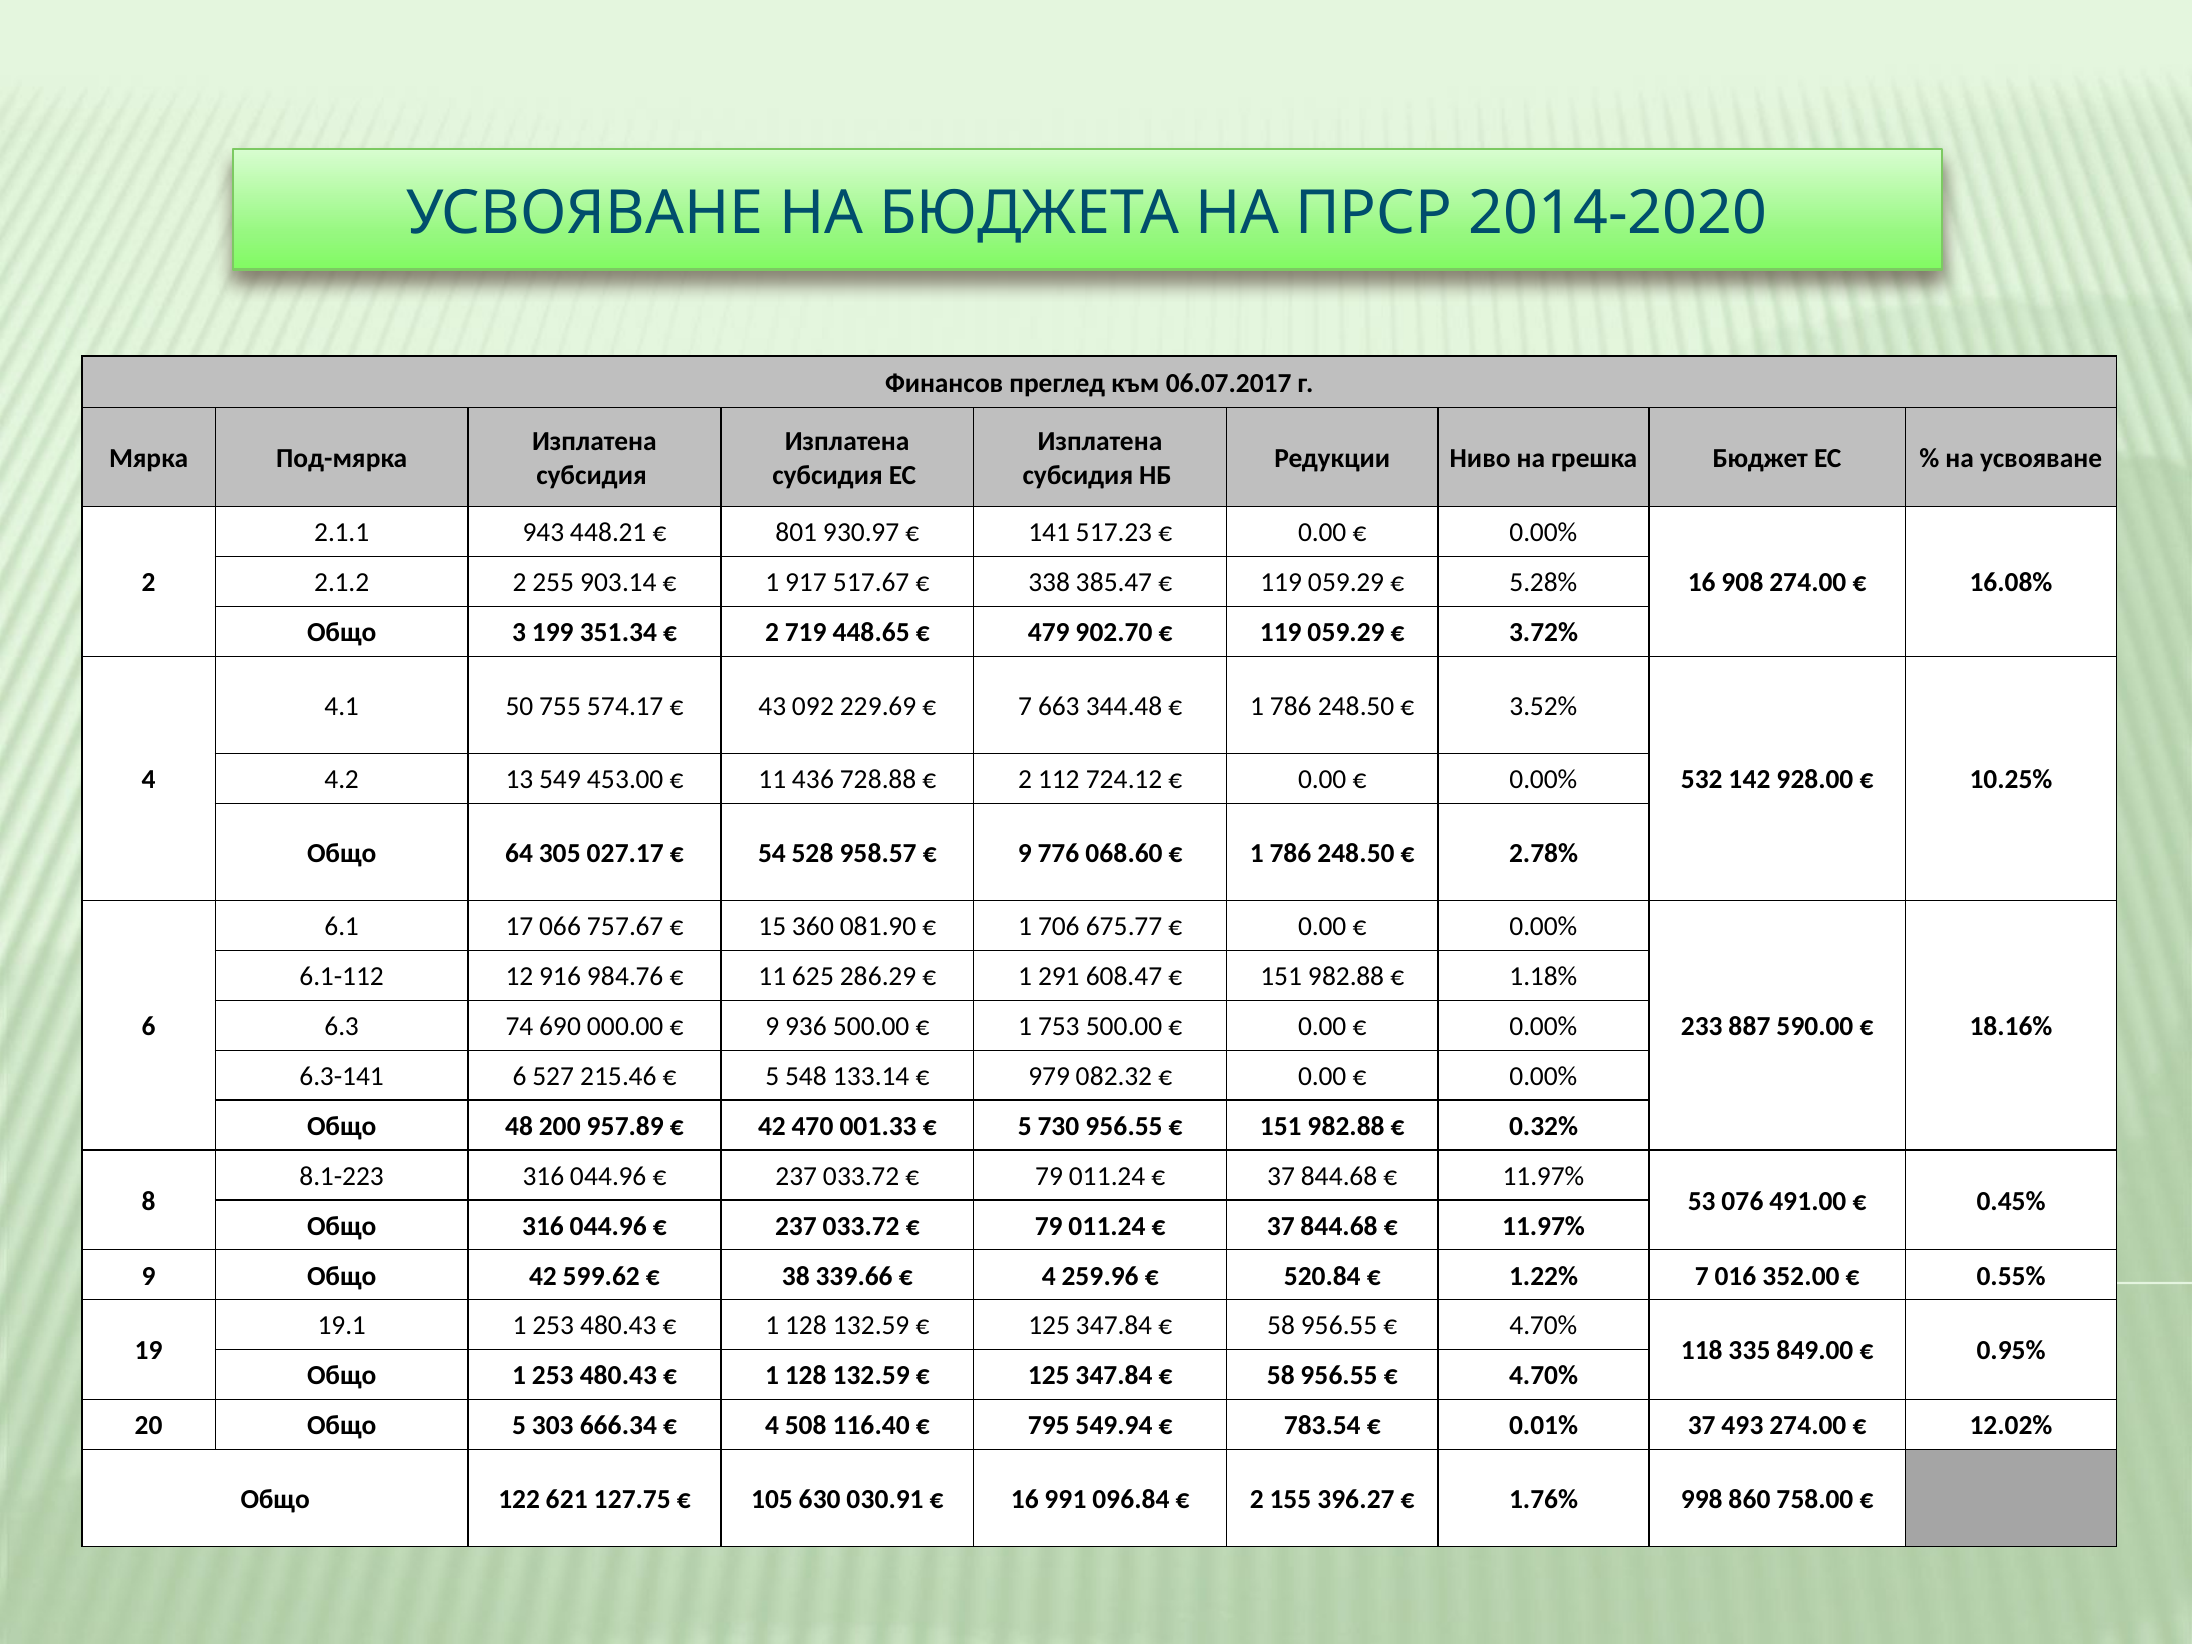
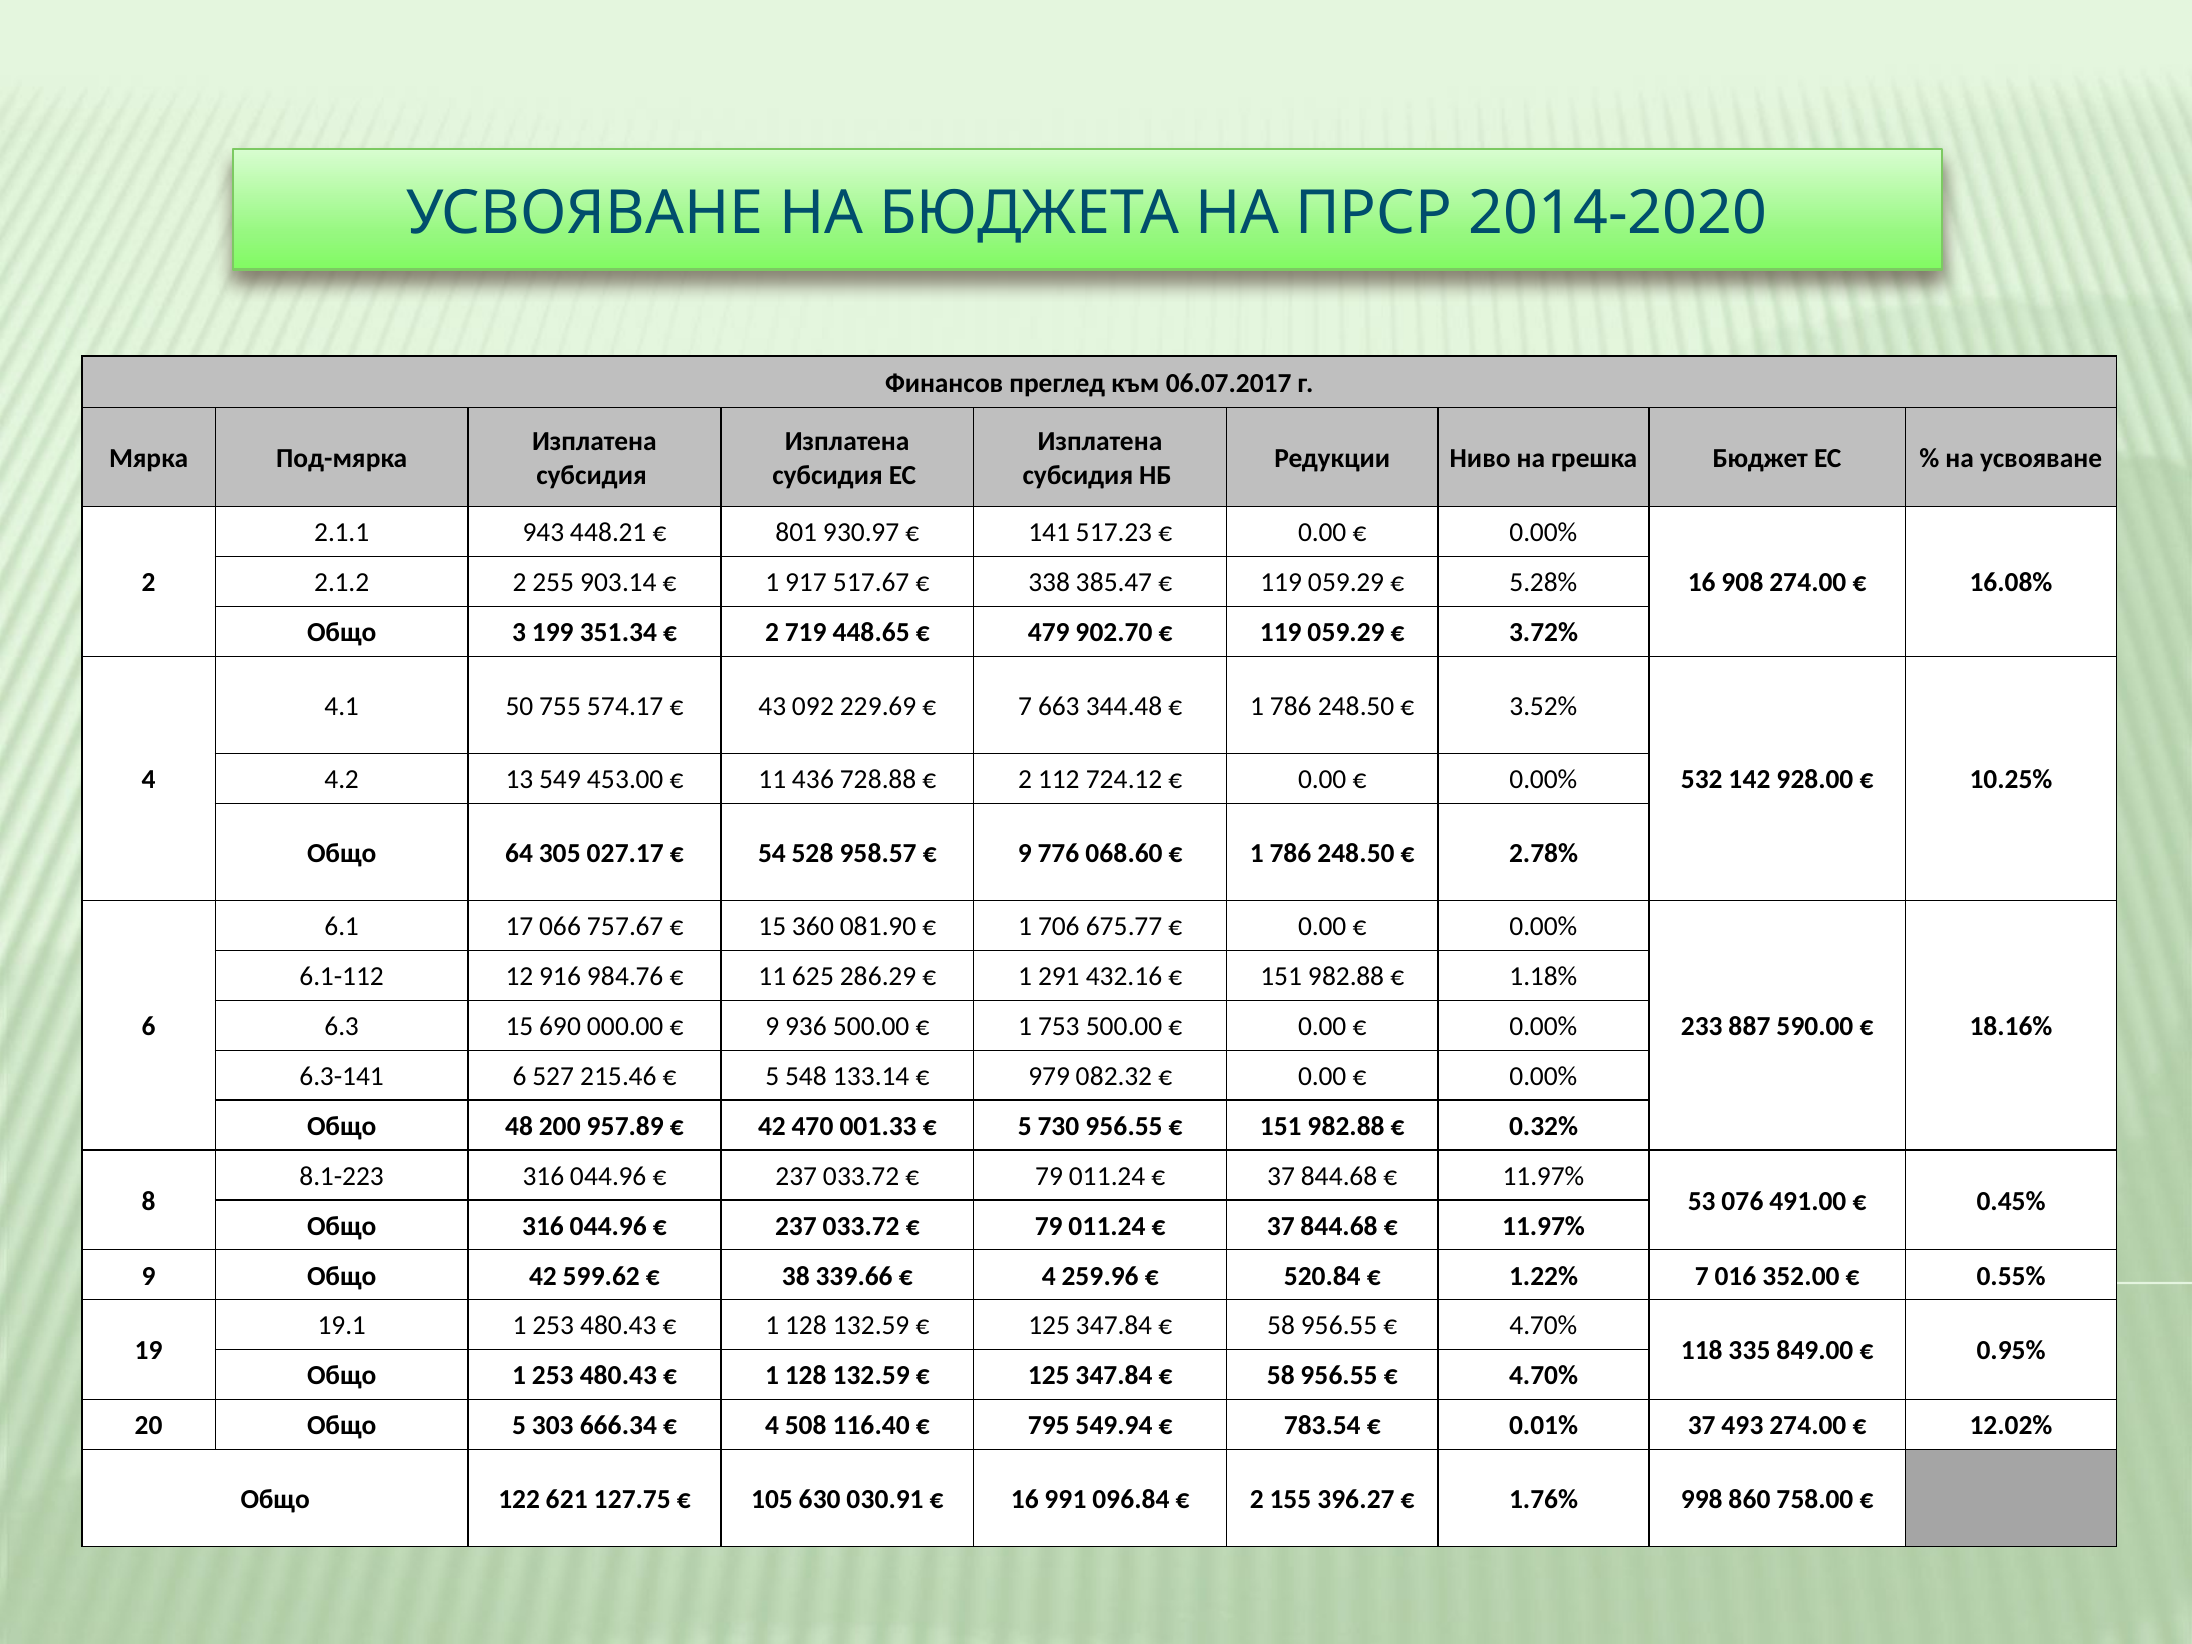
608.47: 608.47 -> 432.16 (1124, 977)
6.3 74: 74 -> 15 (519, 1027)
